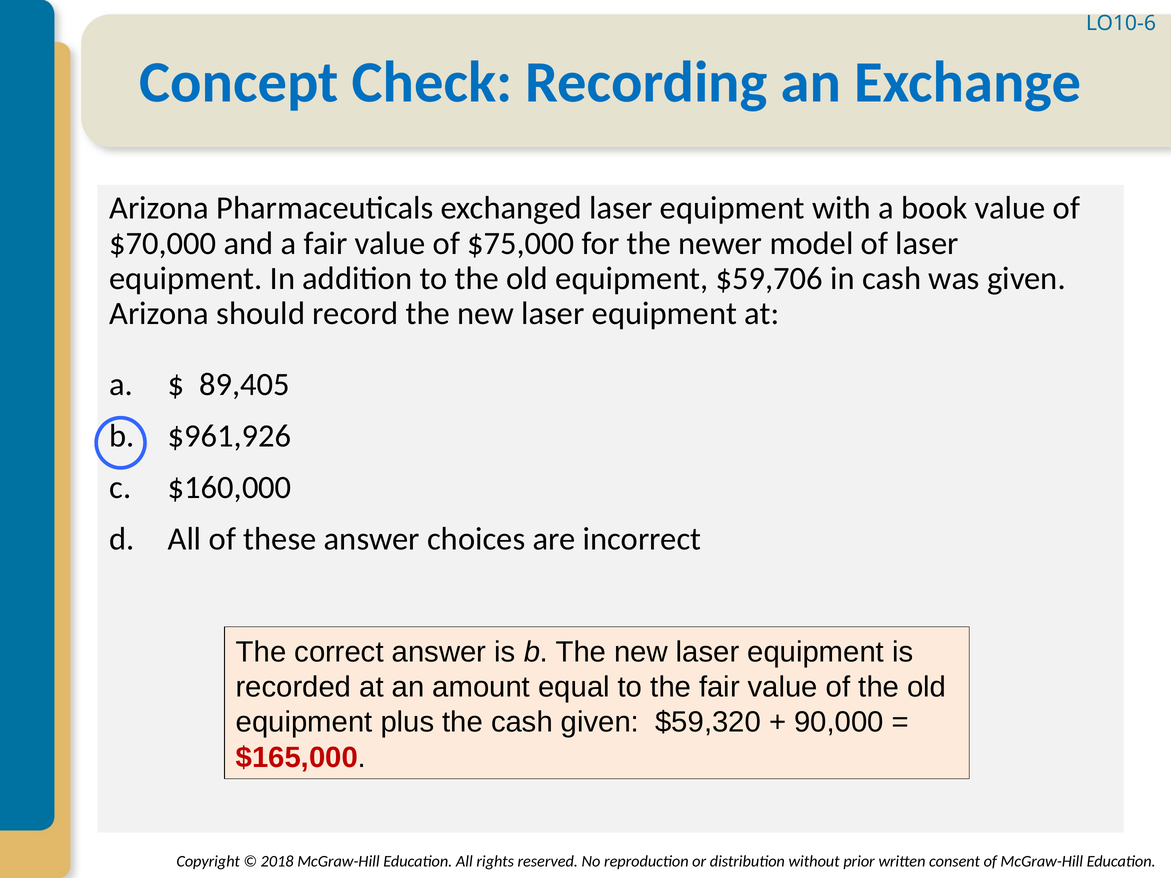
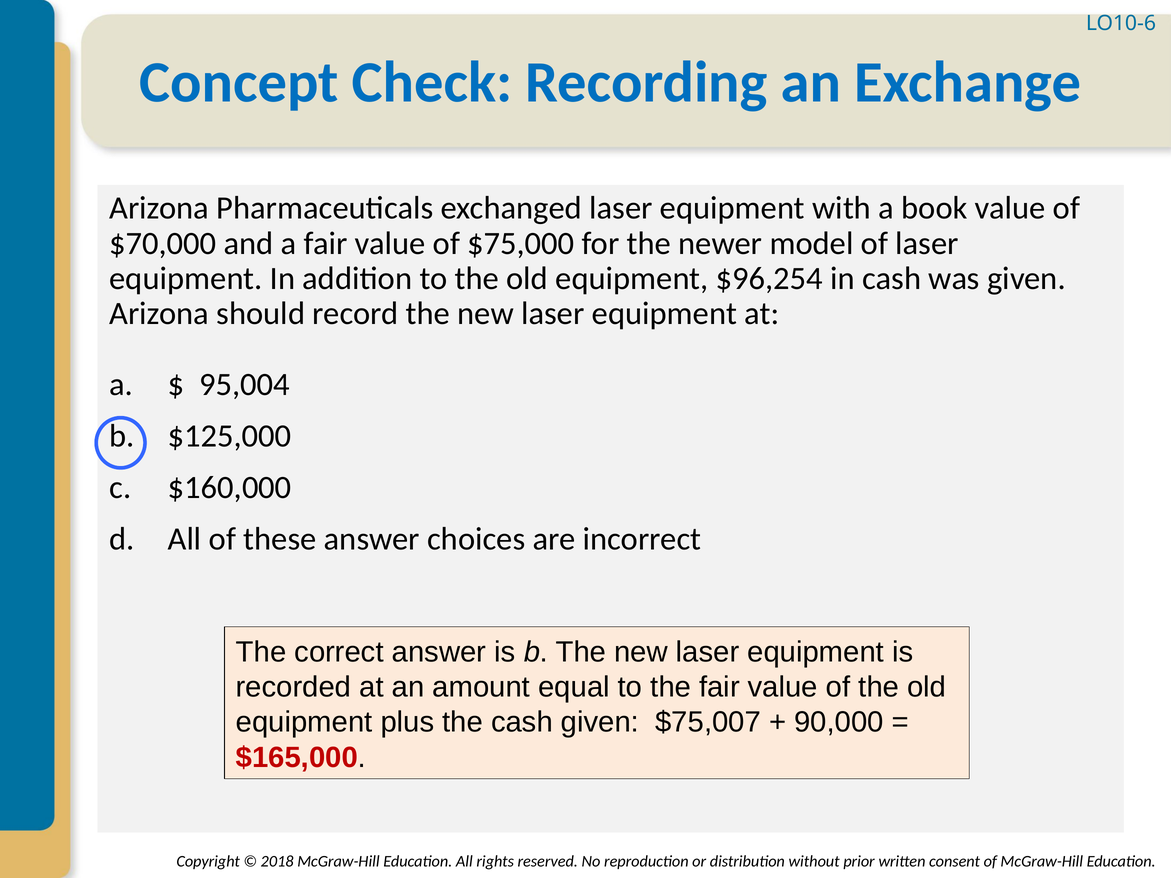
$59,706: $59,706 -> $96,254 (769, 279)
89,405: 89,405 -> 95,004 (244, 385)
$961,926: $961,926 -> $125,000 (230, 436)
$59,320: $59,320 -> $75,007 (708, 723)
